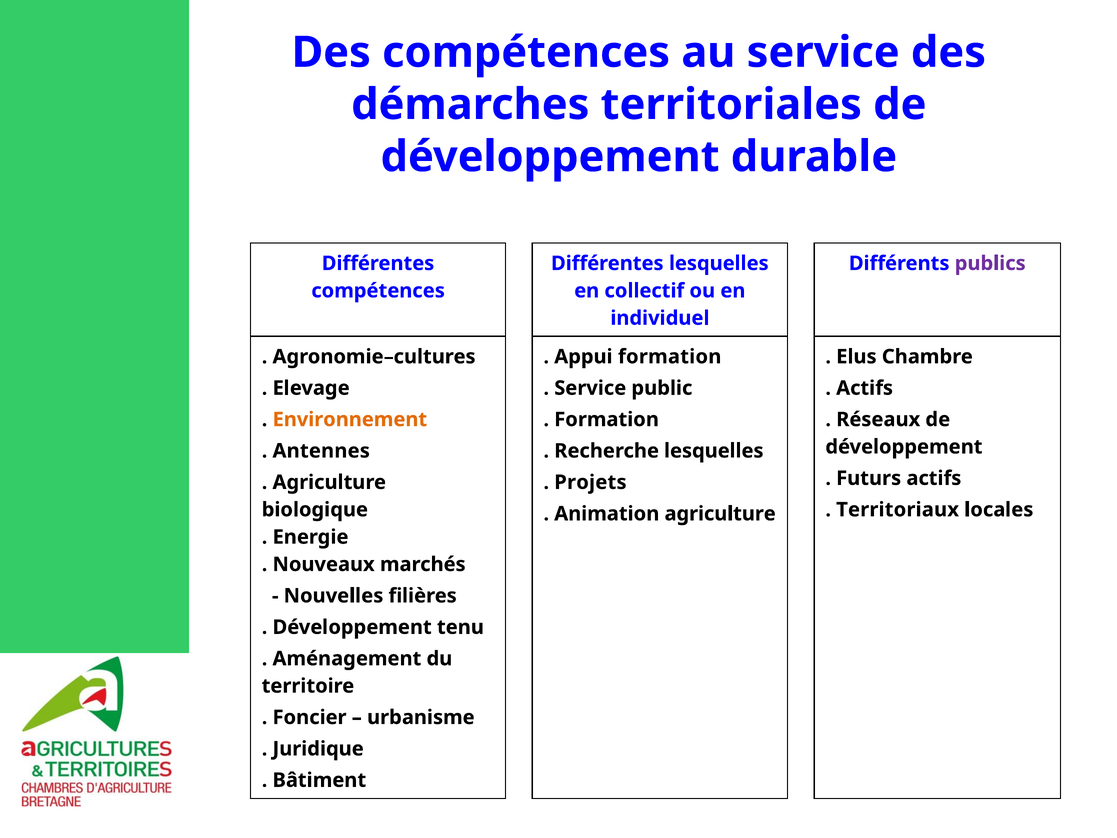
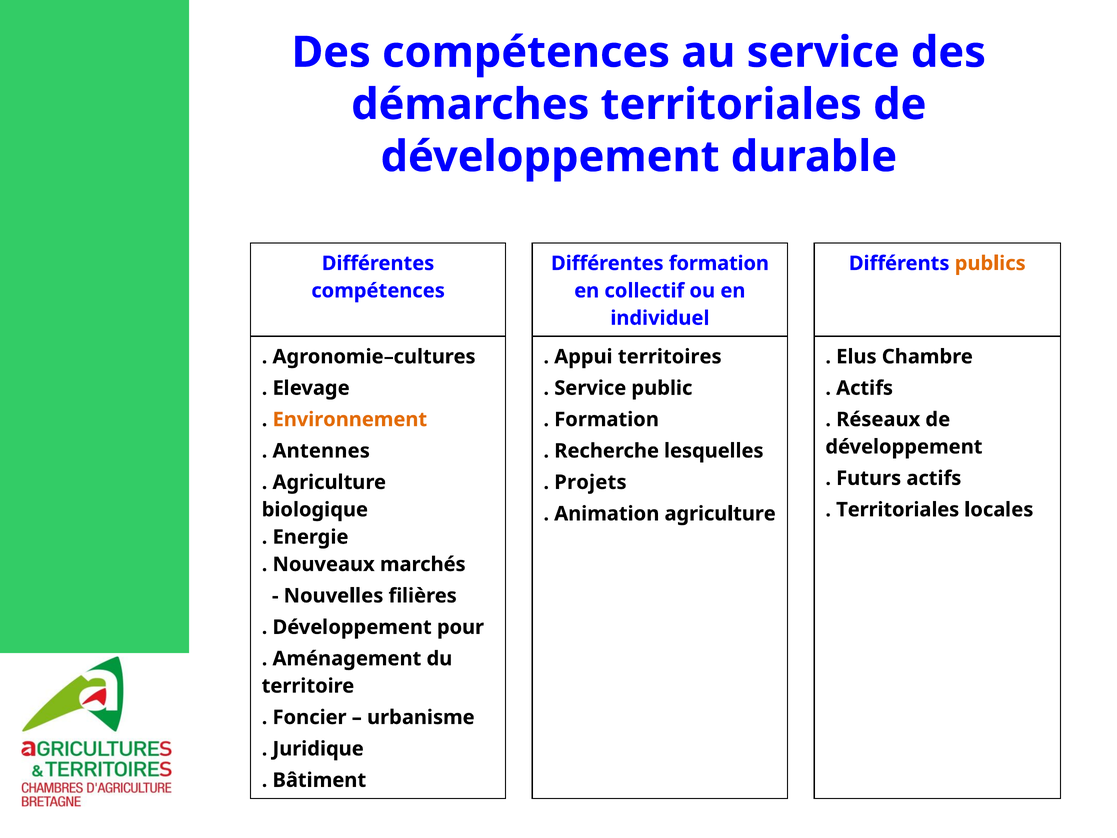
Différentes lesquelles: lesquelles -> formation (719, 263)
publics colour: purple -> orange (990, 263)
Appui formation: formation -> territoires (670, 357)
Territoriaux: Territoriaux -> Territoriales (898, 510)
tenu: tenu -> pour (460, 627)
